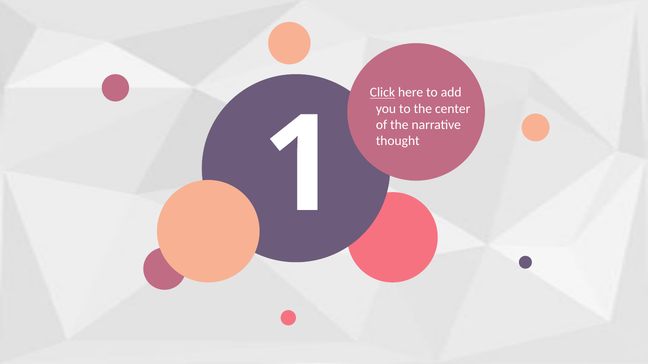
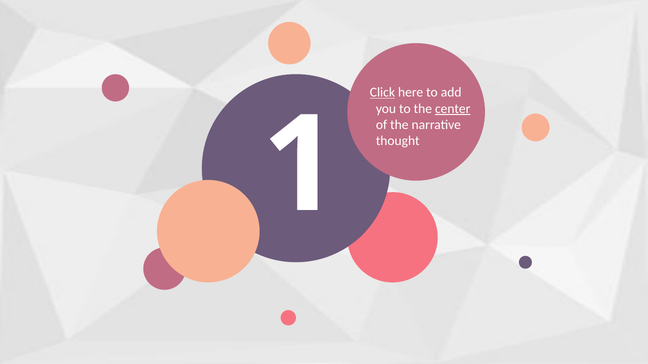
center underline: none -> present (453, 109)
